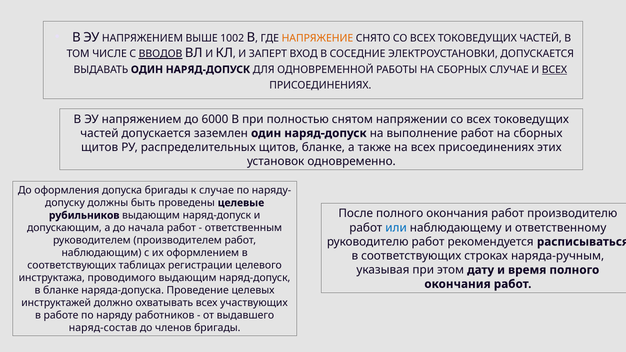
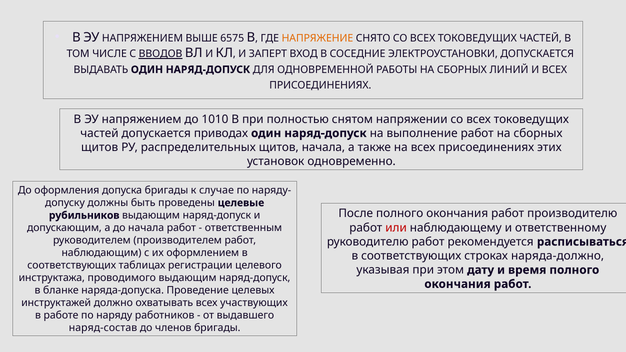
1002: 1002 -> 6575 (232, 38)
СБОРНЫХ СЛУЧАЕ: СЛУЧАЕ -> ЛИНИЙ (509, 70)
ВСЕХ underline: present -> none (554, 70)
6000: 6000 -> 1010 (215, 119)
заземлен: заземлен -> приводах (221, 133)
щитов бланке: бланке -> начала (323, 147)
или colour: blue -> red (396, 228)
наряда-ручным: наряда-ручным -> наряда-должно (558, 256)
